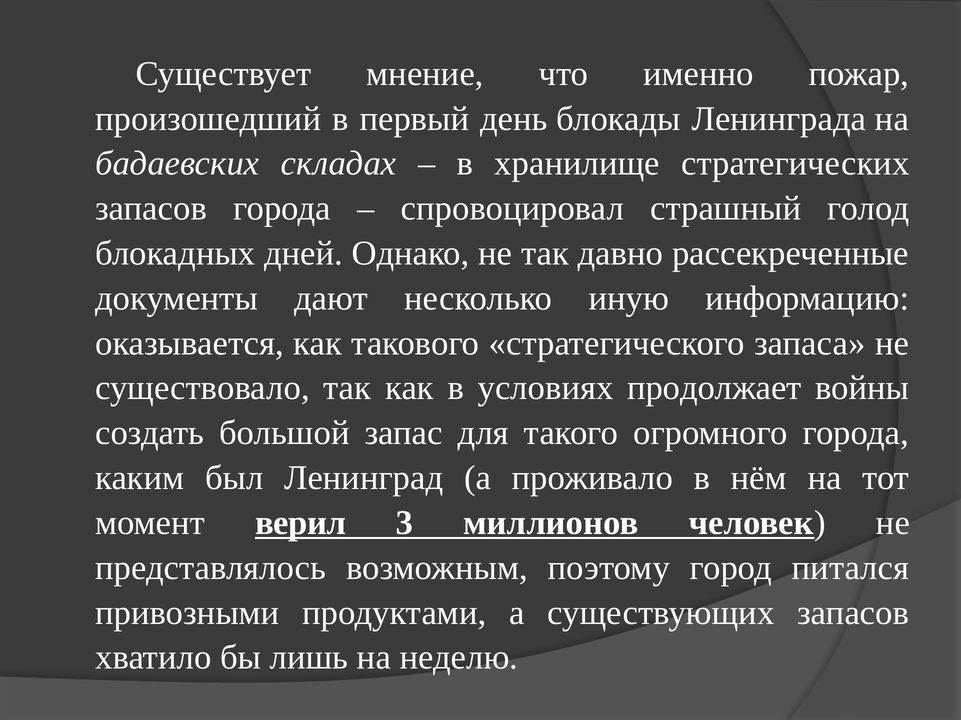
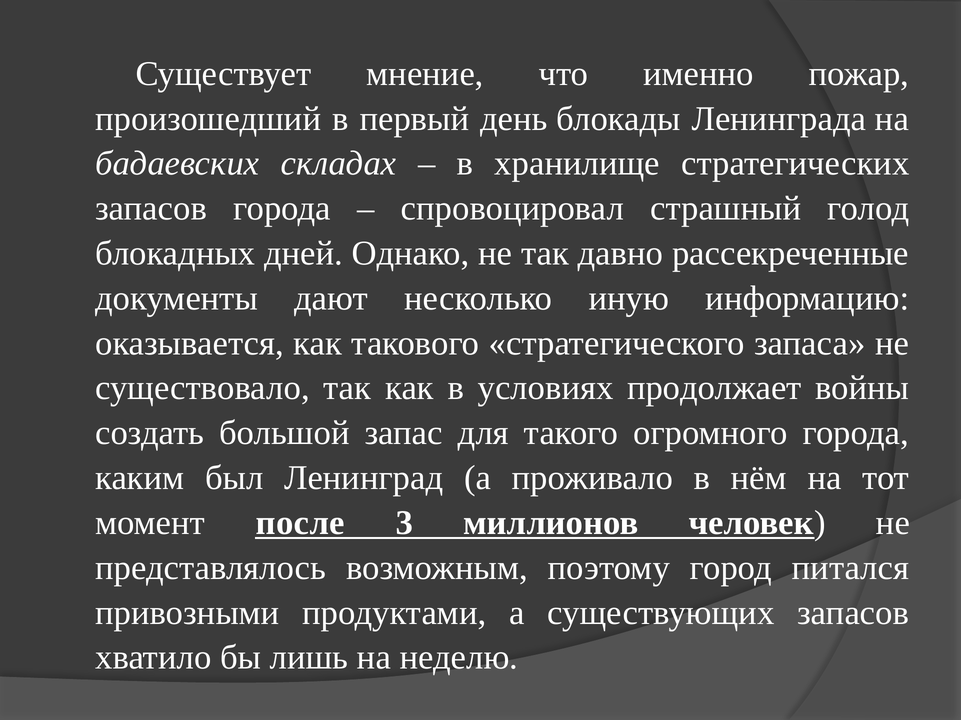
верил: верил -> после (300, 523)
